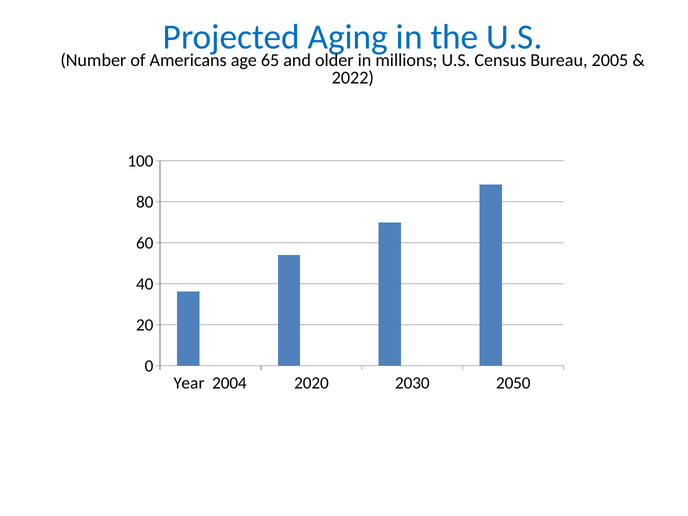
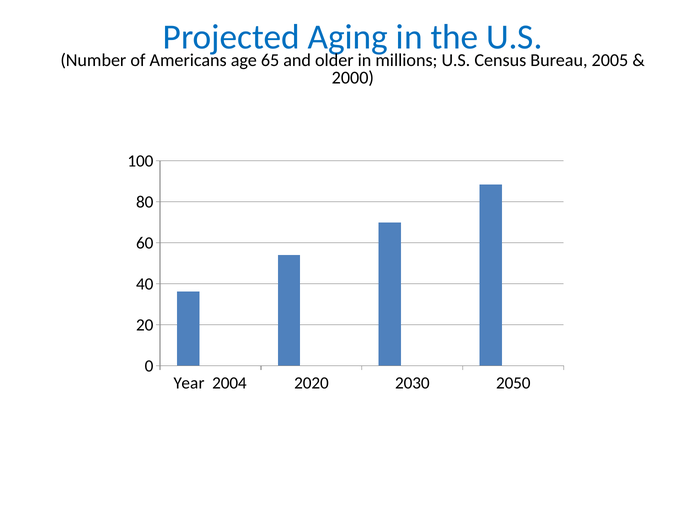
2022: 2022 -> 2000 (353, 78)
